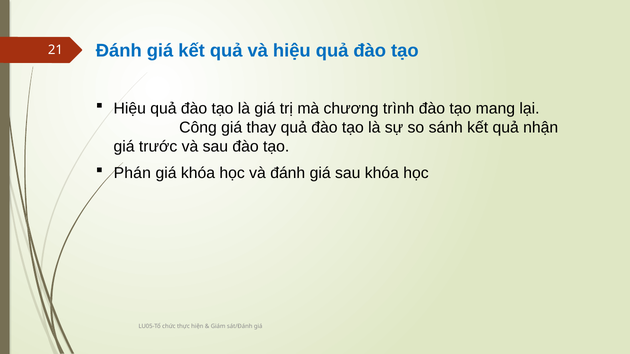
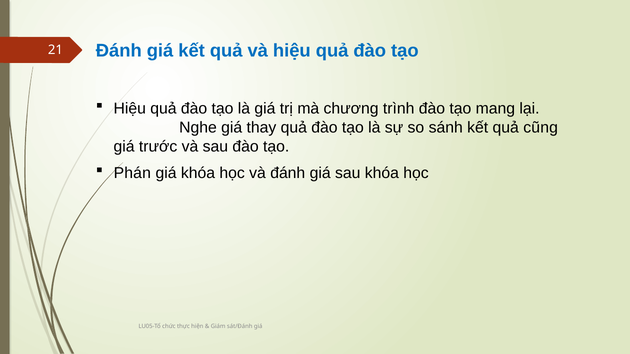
Công: Công -> Nghe (198, 128)
nhận: nhận -> cũng (541, 128)
